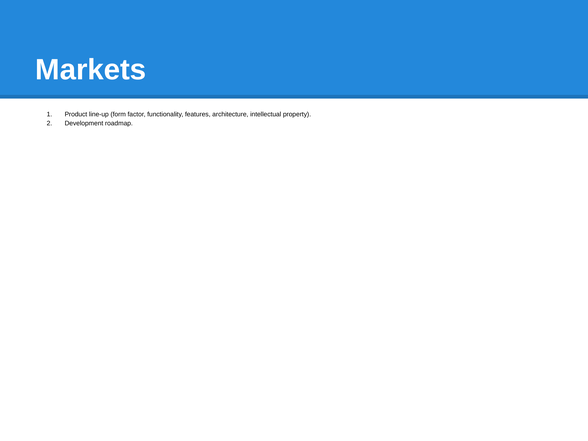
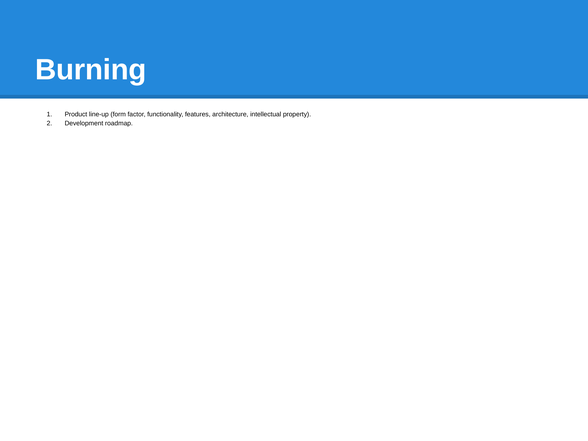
Markets: Markets -> Burning (91, 70)
